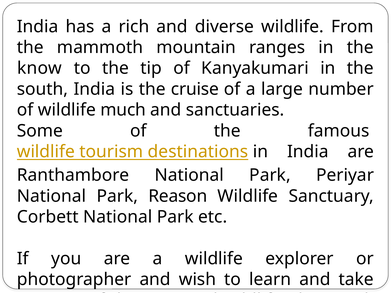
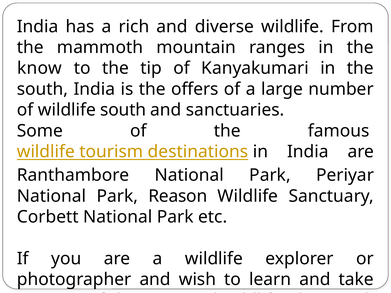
cruise: cruise -> offers (195, 89)
wildlife much: much -> south (123, 110)
